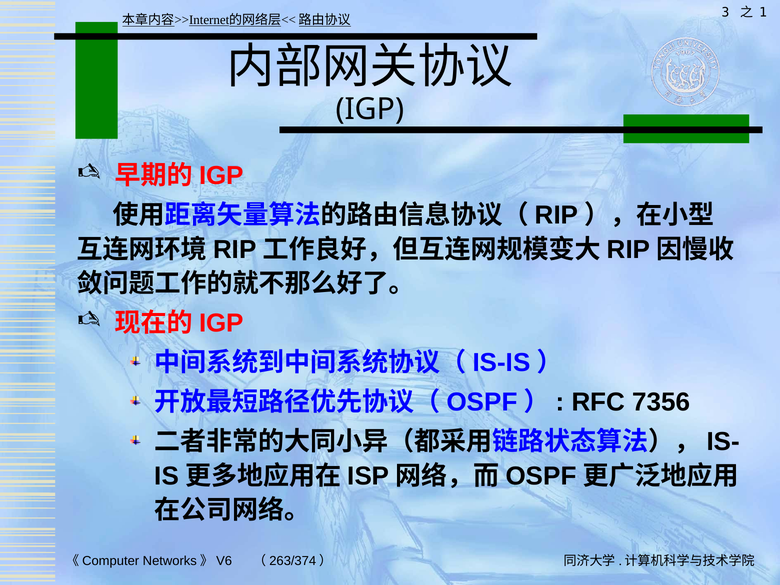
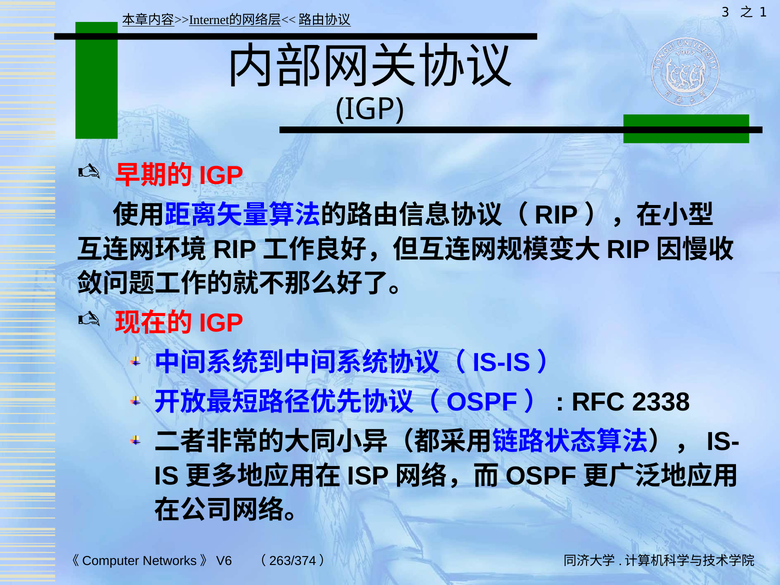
7356: 7356 -> 2338 (661, 402)
